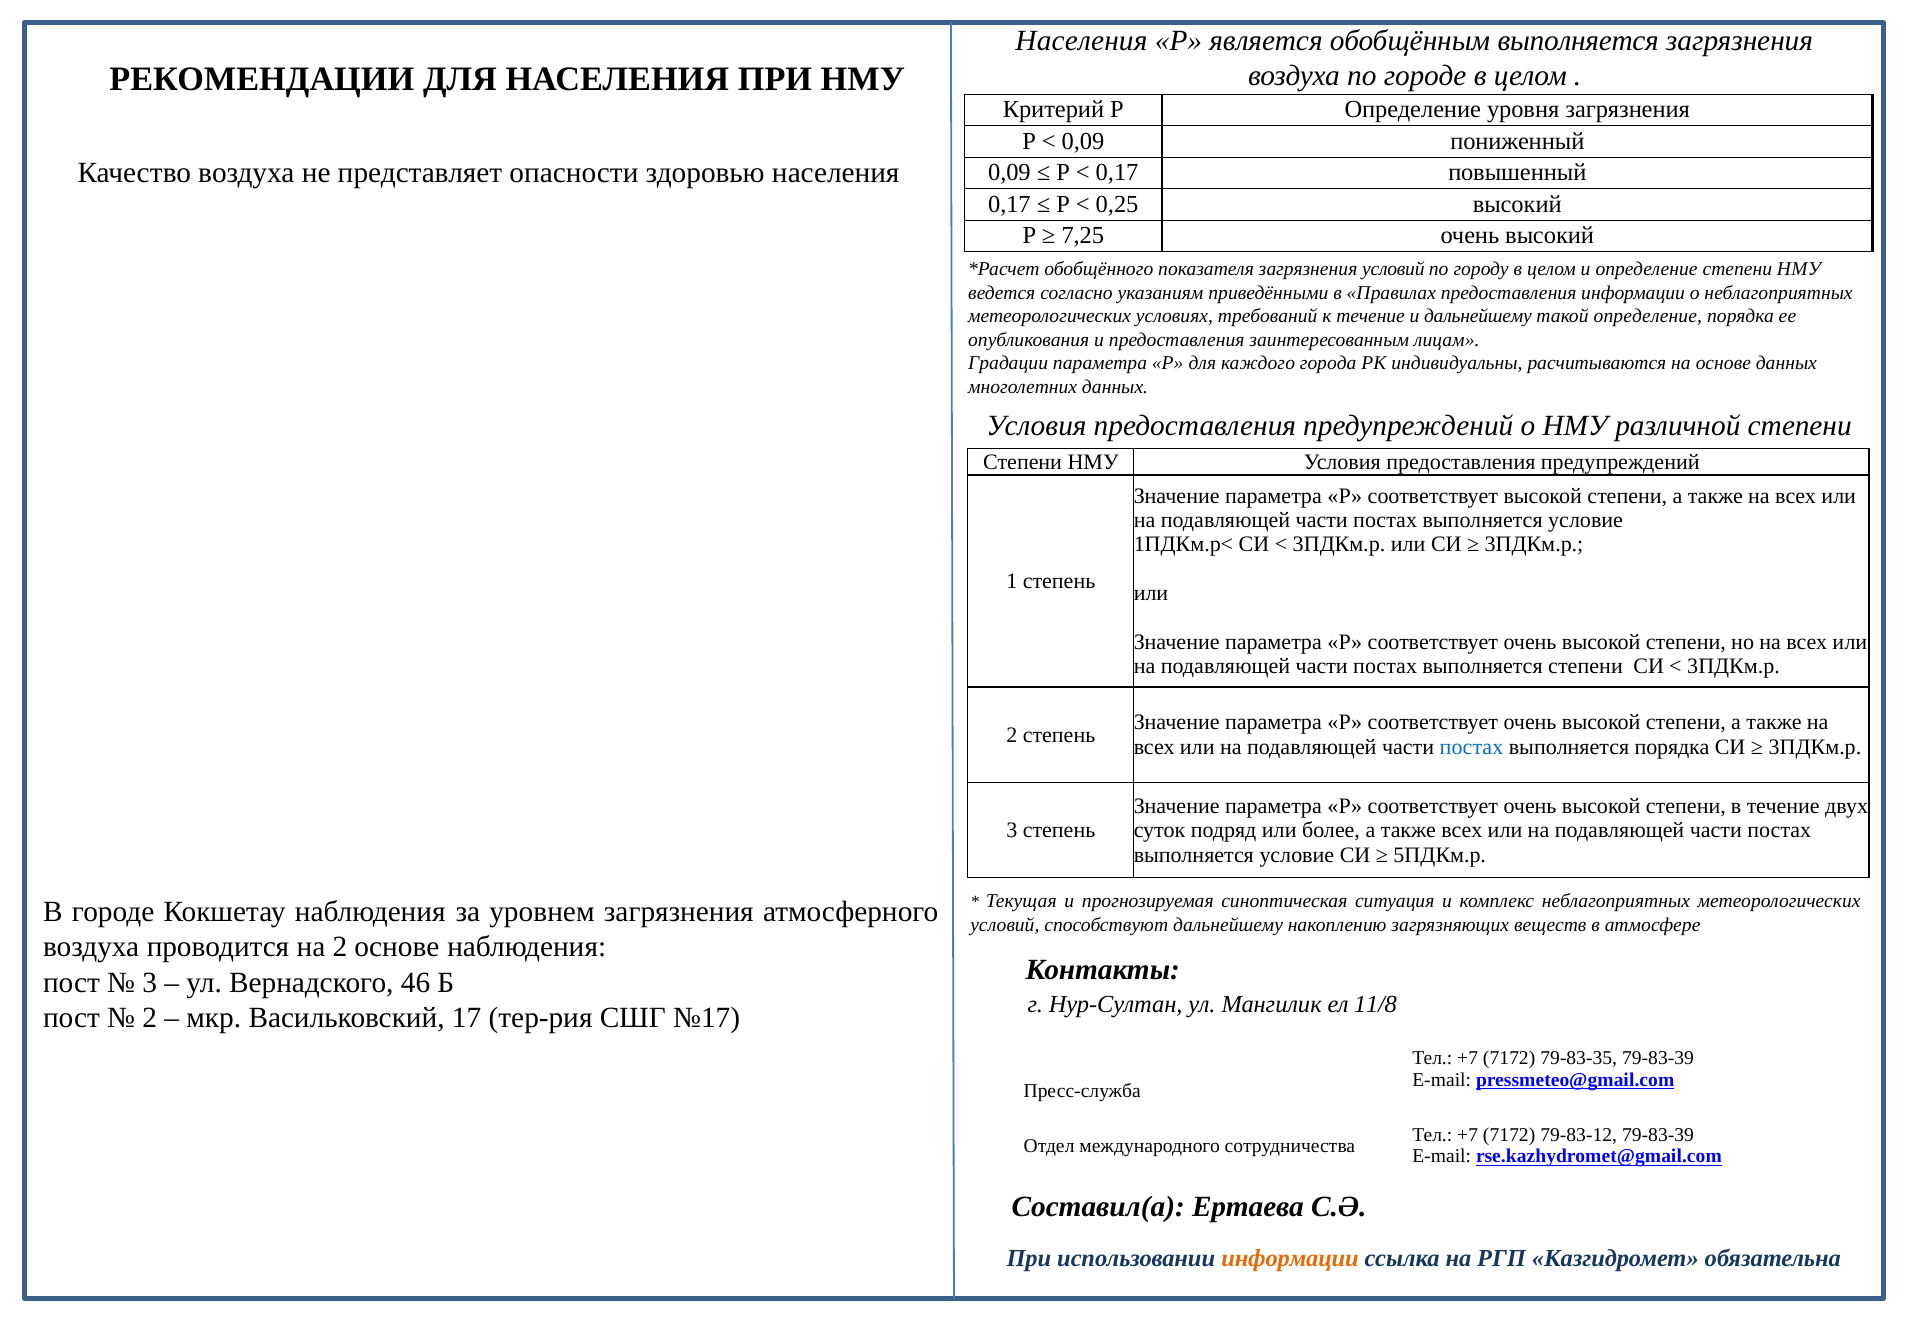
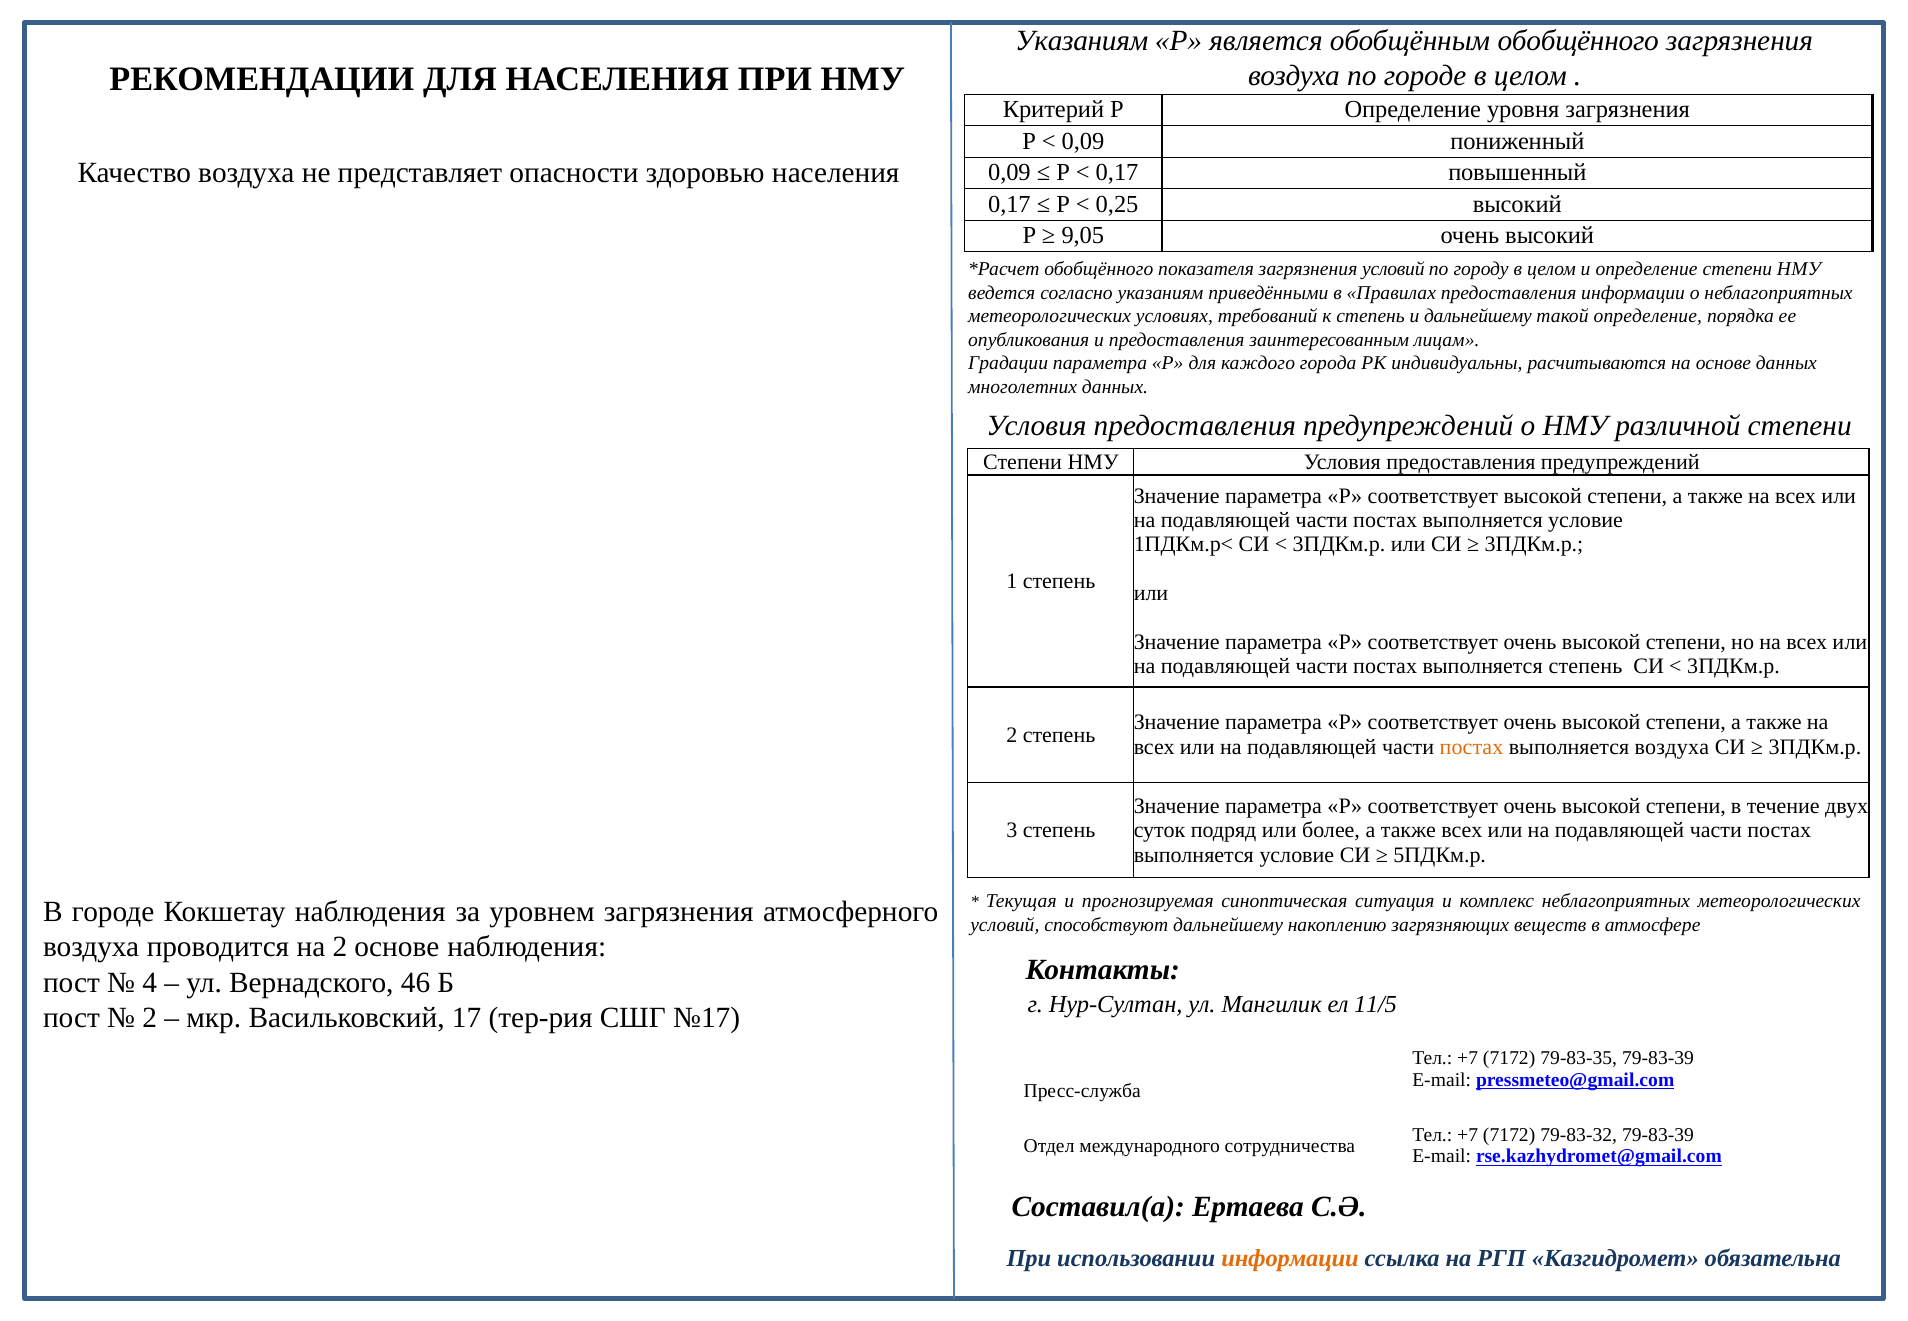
Населения: Населения -> Указаниям (1082, 41)
обобщённым выполняется: выполняется -> обобщённого (1578, 41)
7,25: 7,25 -> 9,05 (1083, 236)
к течение: течение -> степень (1371, 316)
выполняется степени: степени -> степень (1585, 667)
постах colour: blue -> orange (1471, 747)
выполняется порядка: порядка -> воздуха (1672, 747)
3: 3 -> 4 (150, 982)
11/8: 11/8 -> 11/5 (1375, 1004)
79-83-12: 79-83-12 -> 79-83-32 (1579, 1135)
